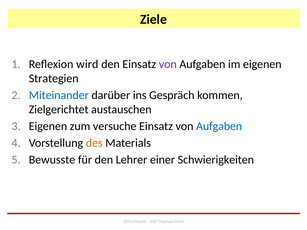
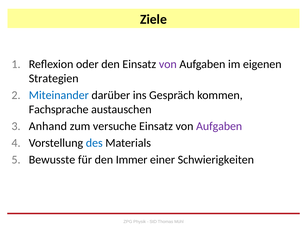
wird: wird -> oder (87, 64)
Zielgerichtet: Zielgerichtet -> Fachsprache (59, 110)
Eigenen: Eigenen -> Anhand (48, 126)
Aufgaben colour: blue -> purple (219, 126)
des colour: orange -> blue (94, 143)
Lehrer: Lehrer -> Immer (132, 160)
